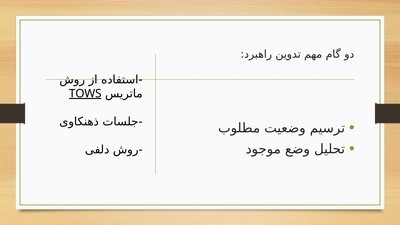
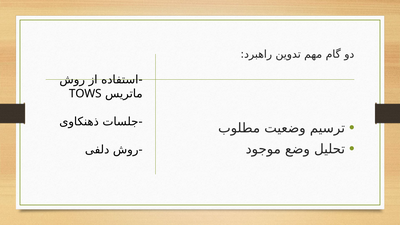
TOWS underline: present -> none (85, 93)
